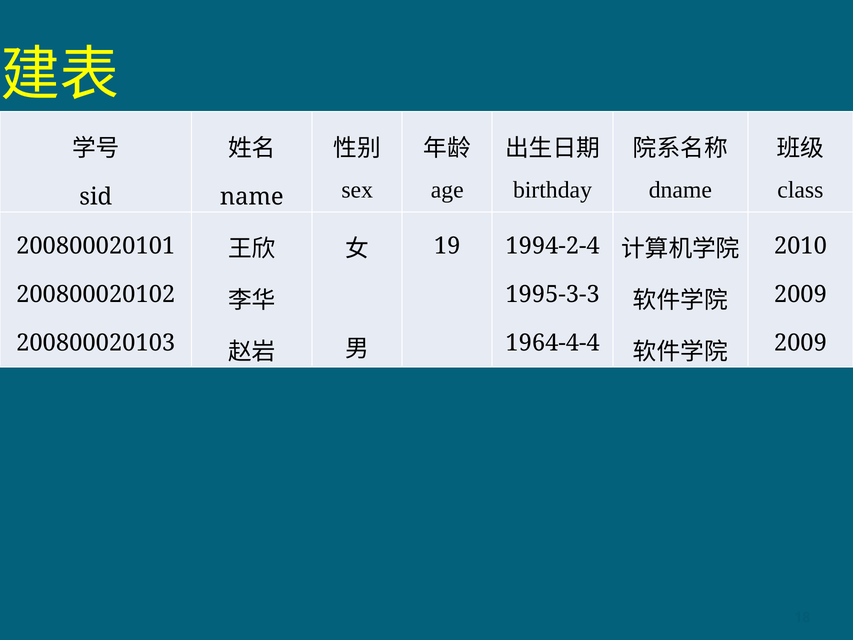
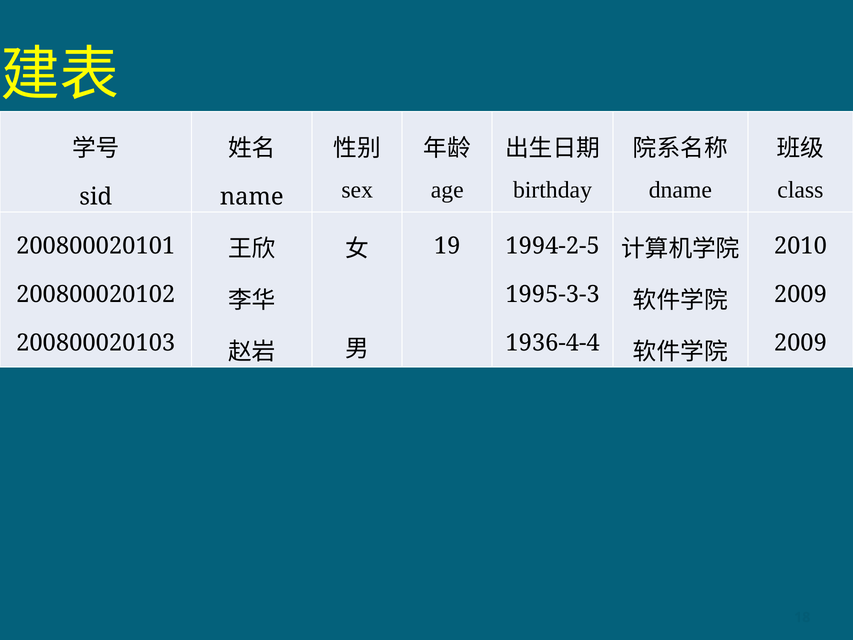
1994-2-4: 1994-2-4 -> 1994-2-5 (553, 246)
1964-4-4: 1964-4-4 -> 1936-4-4 (553, 343)
